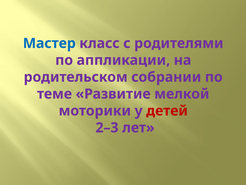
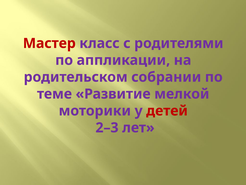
Мастер colour: blue -> red (49, 43)
